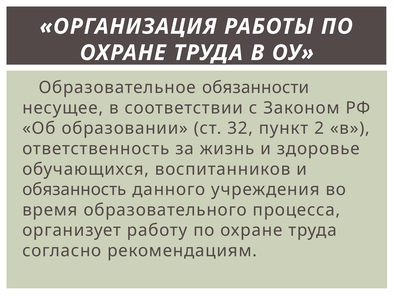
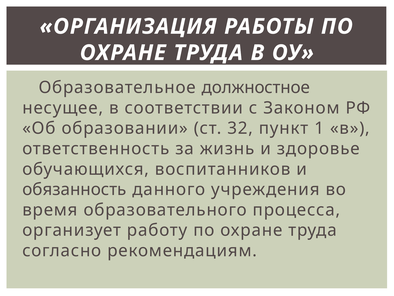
обязанности: обязанности -> должностное (256, 87)
2: 2 -> 1 (319, 128)
